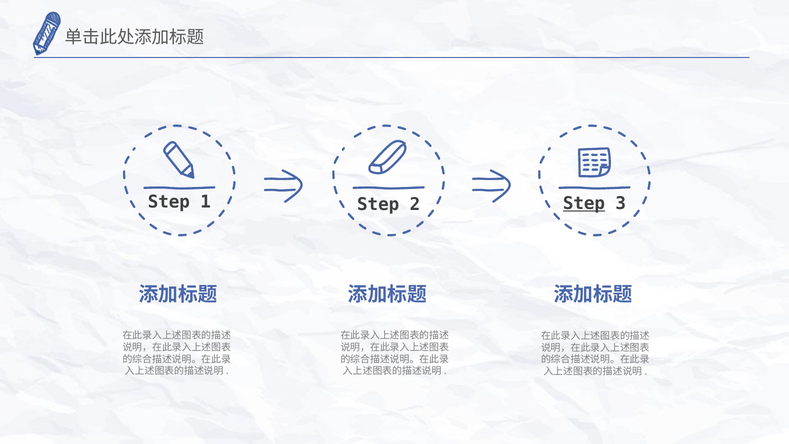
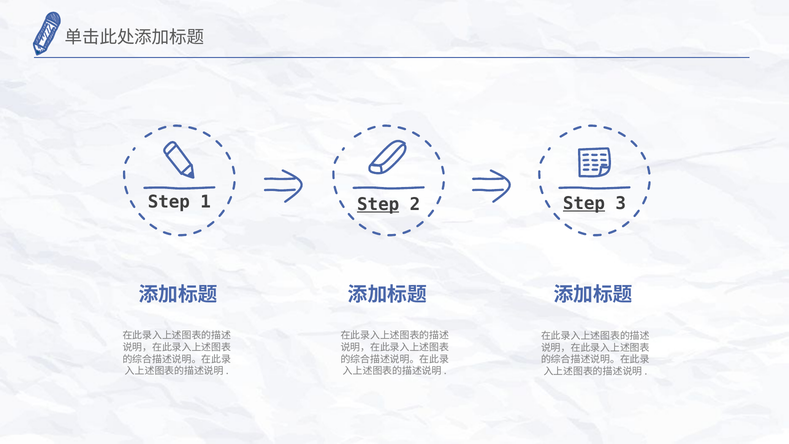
Step underline: none -> present (378, 204)
